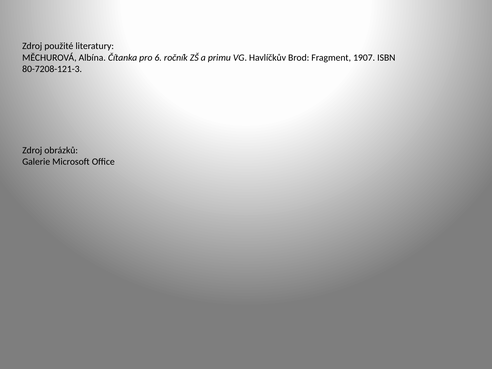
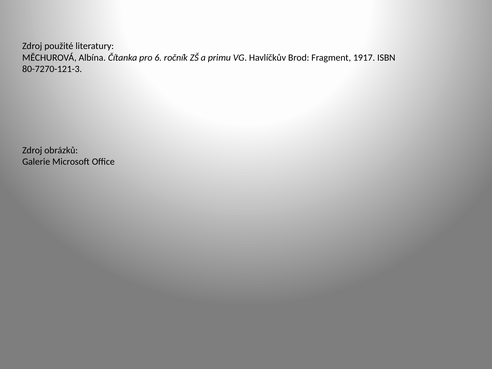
1907: 1907 -> 1917 (364, 58)
80-7208-121-3: 80-7208-121-3 -> 80-7270-121-3 (52, 69)
